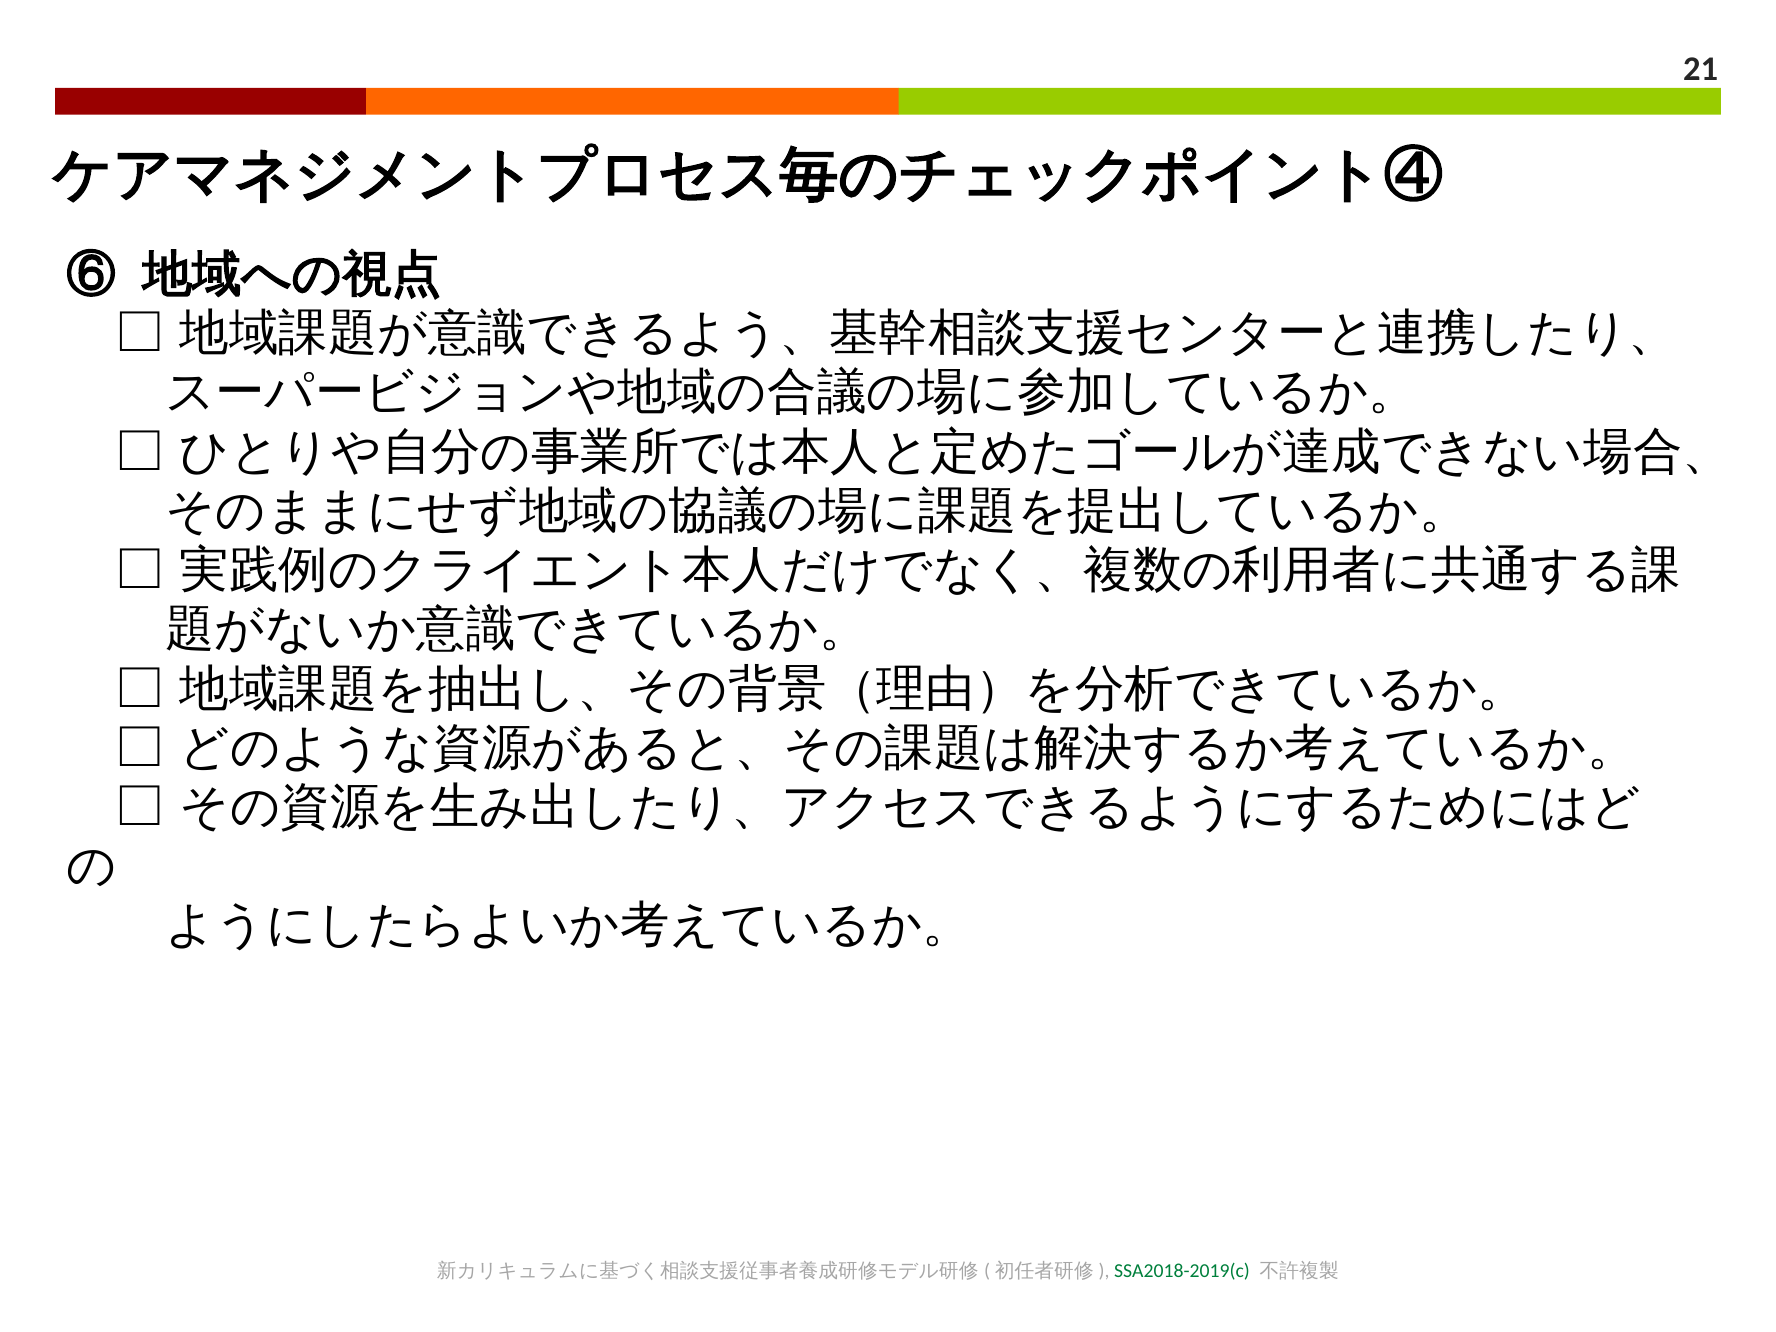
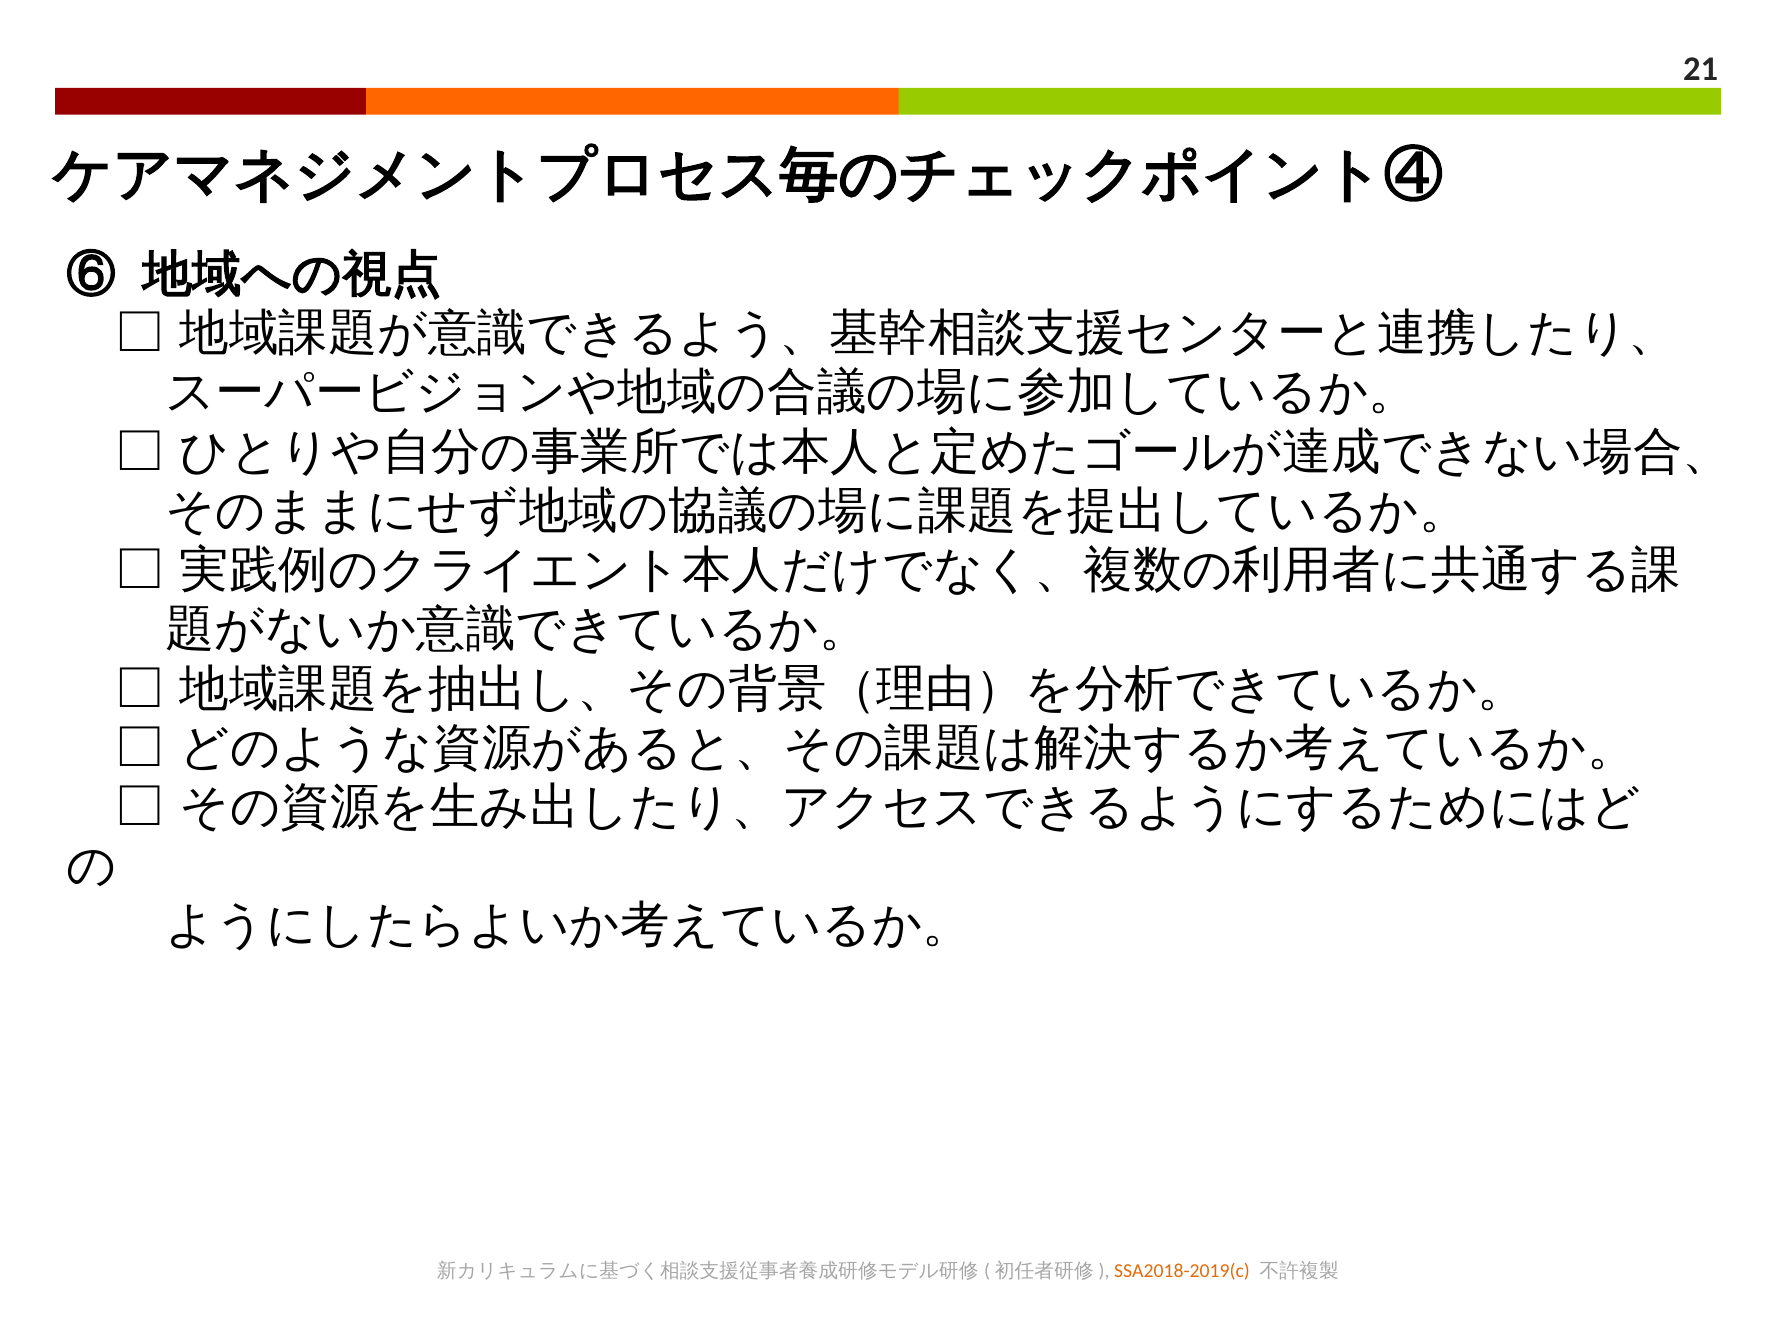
SSA2018-2019(c colour: green -> orange (1182, 1271)
